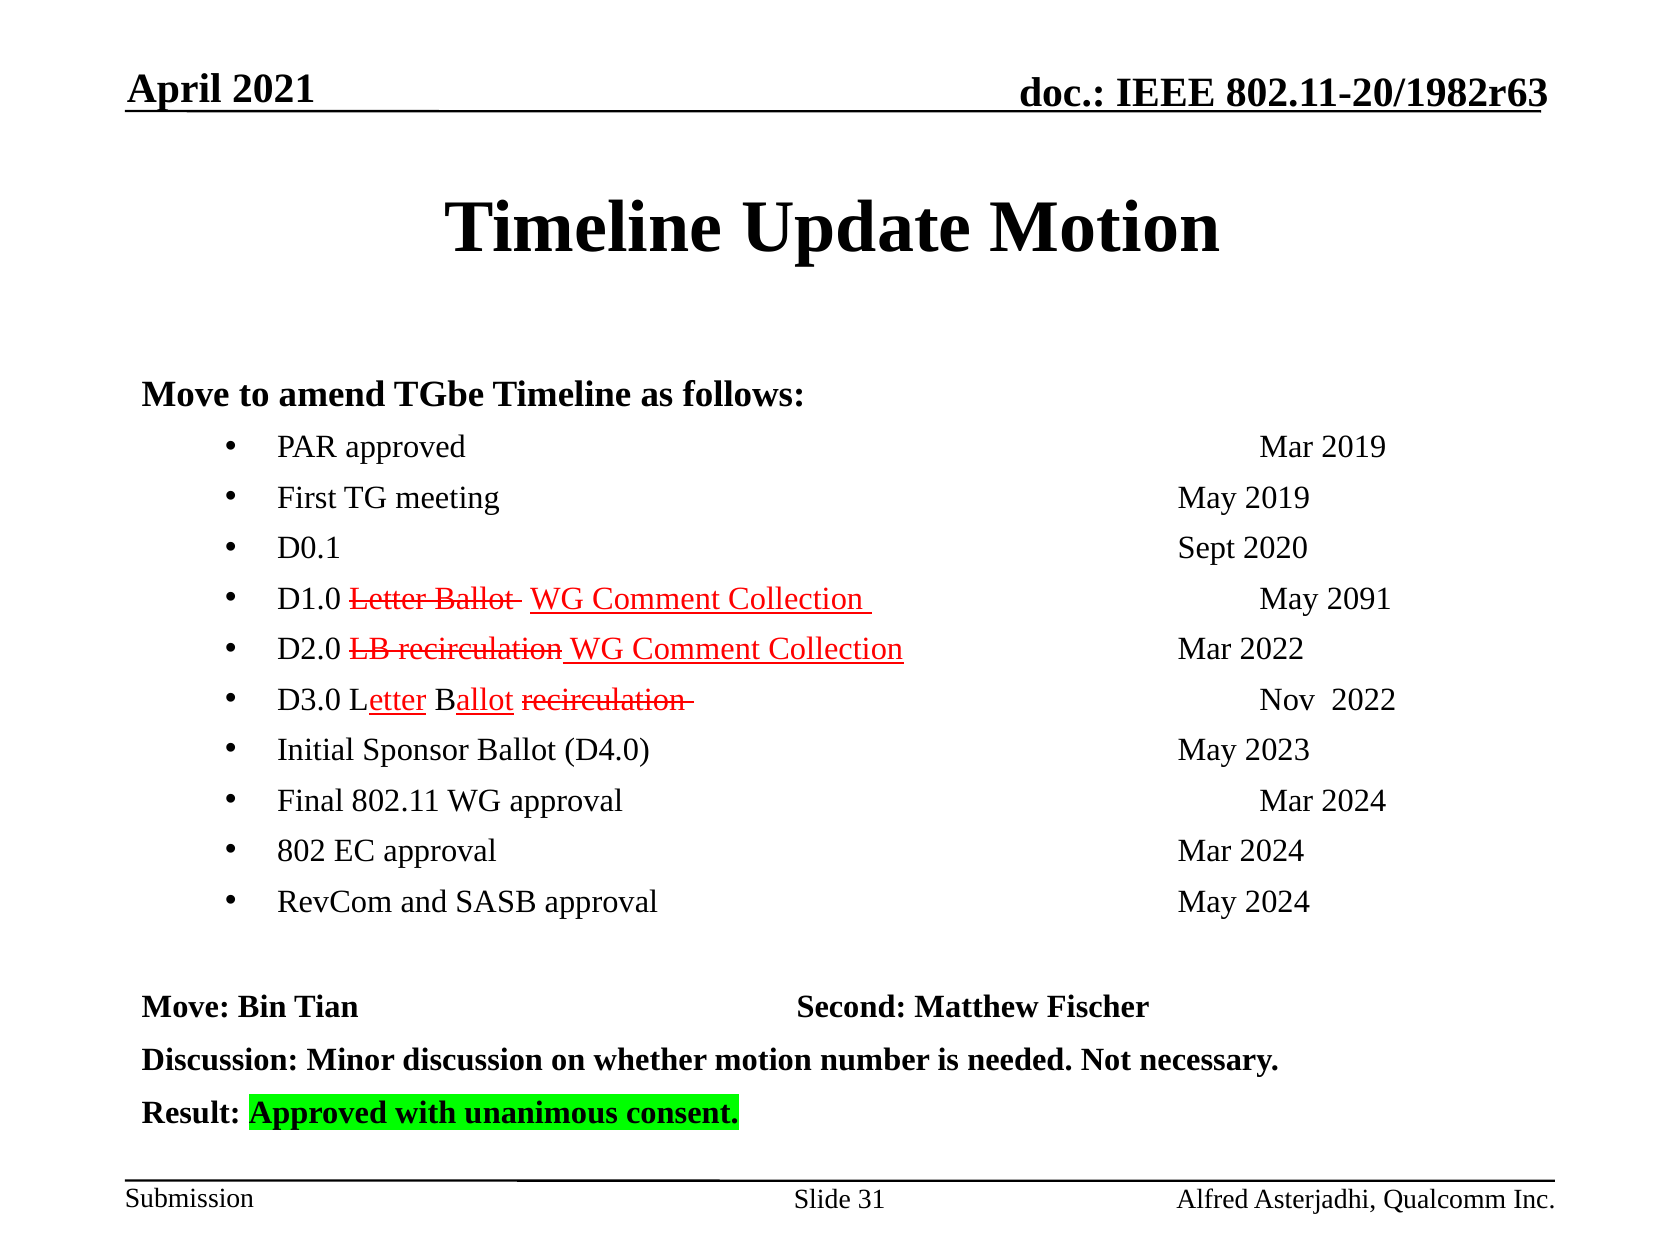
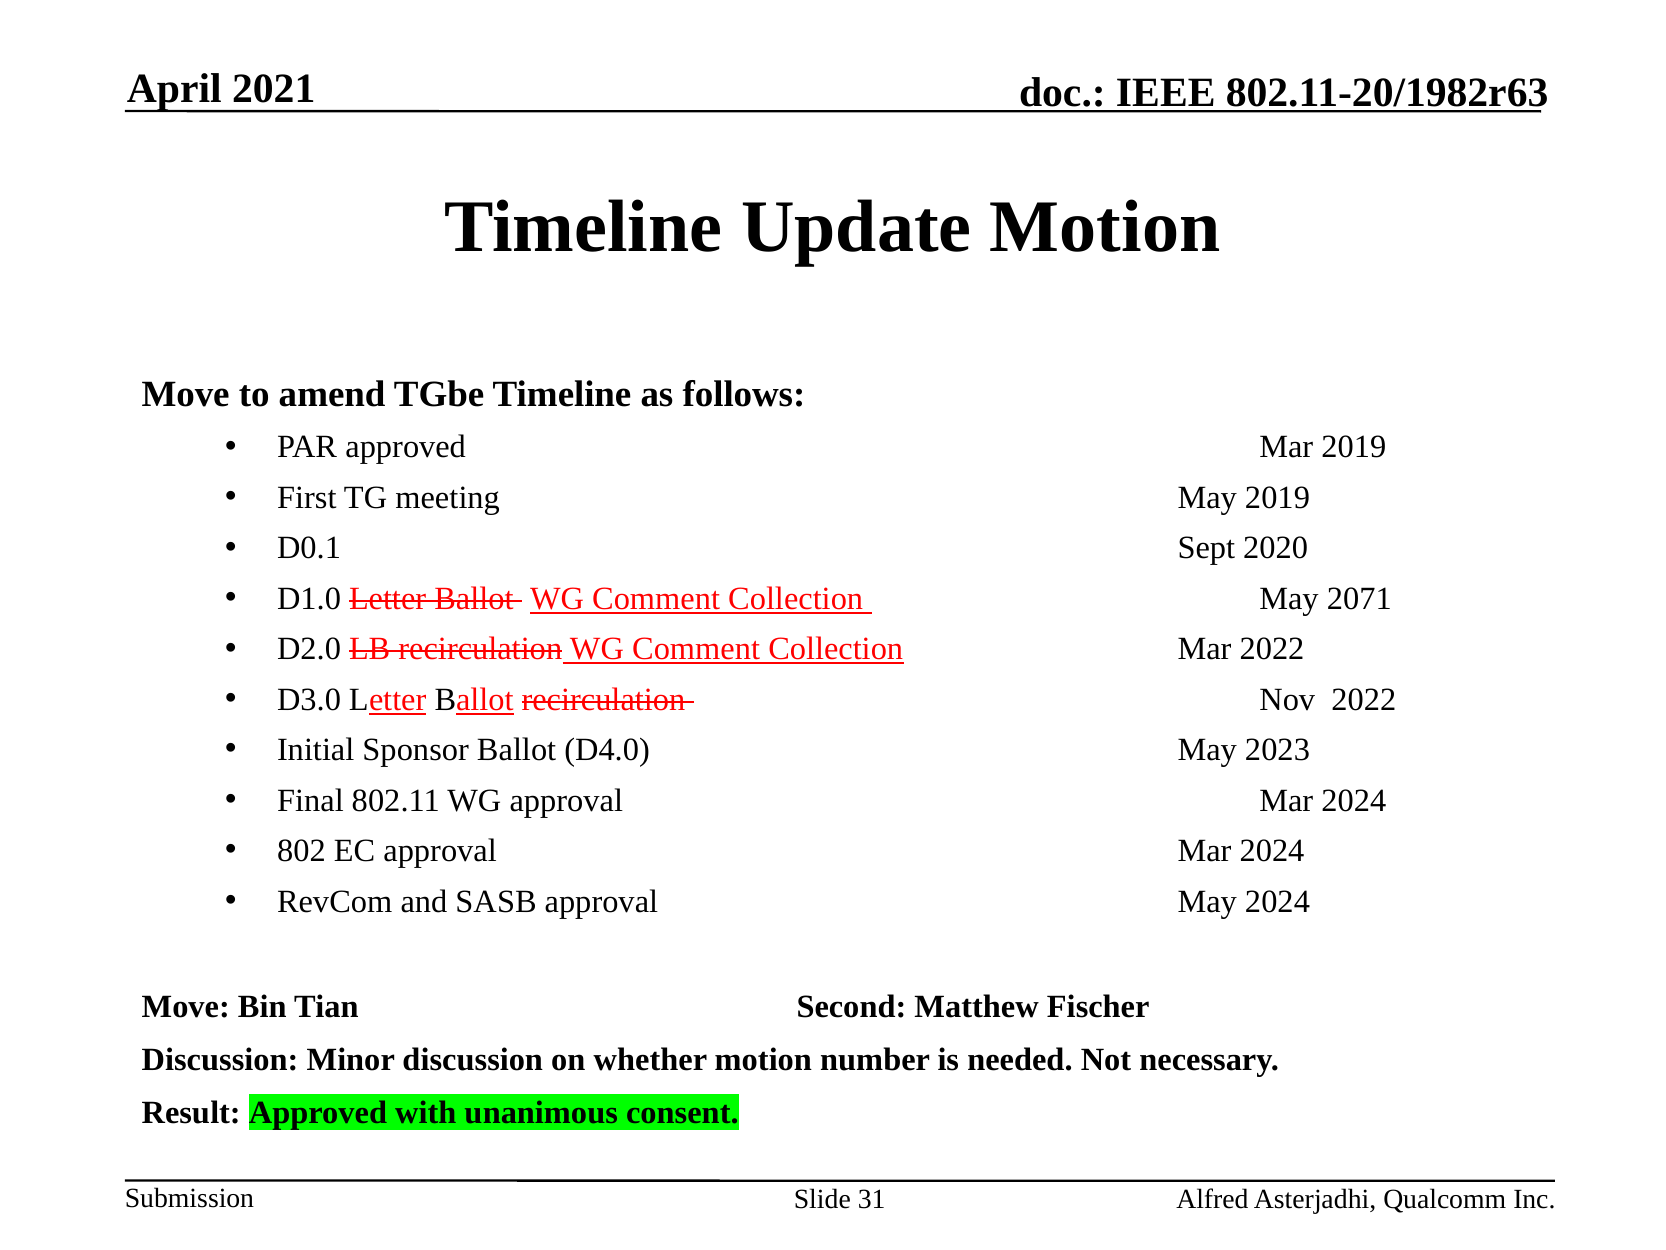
2091: 2091 -> 2071 (1359, 598)
